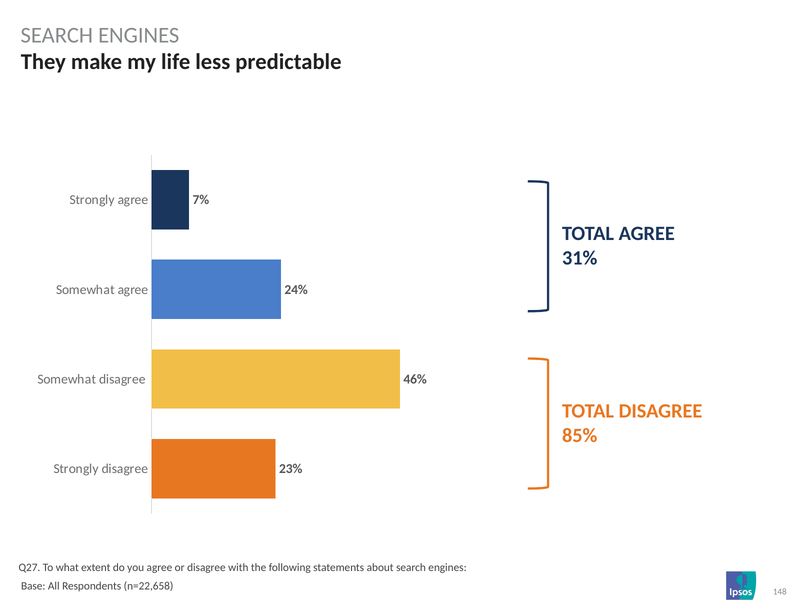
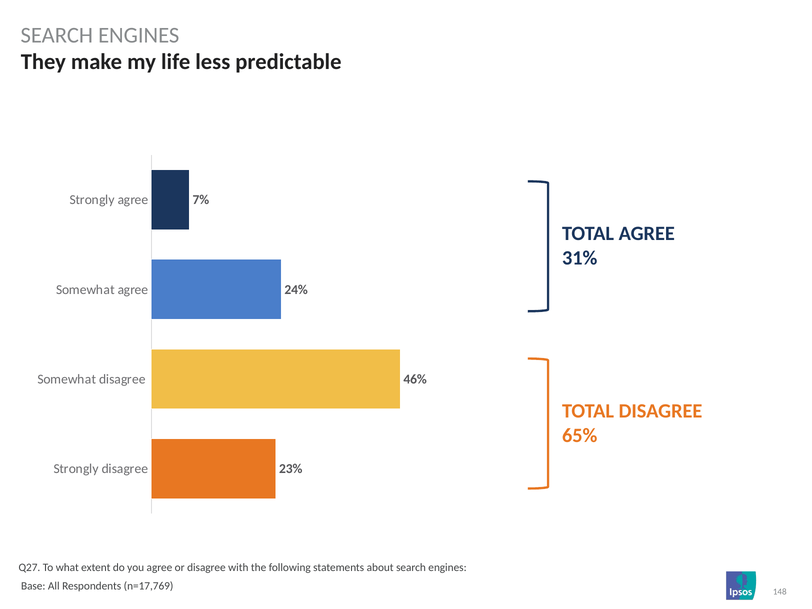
85%: 85% -> 65% (580, 435)
n=22,658: n=22,658 -> n=17,769 (149, 586)
